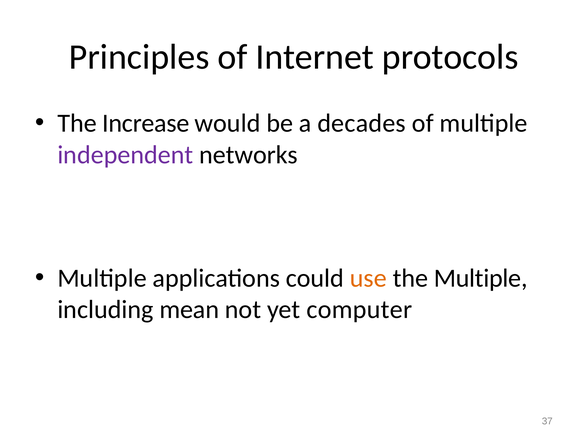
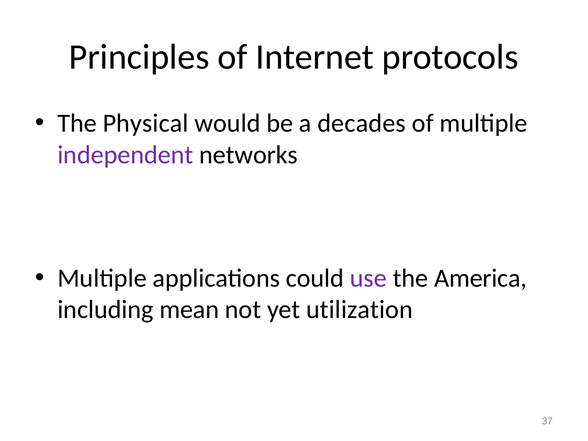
Increase: Increase -> Physical (146, 123)
use colour: orange -> purple (368, 278)
the Multiple: Multiple -> America (481, 278)
computer: computer -> utilization (359, 310)
